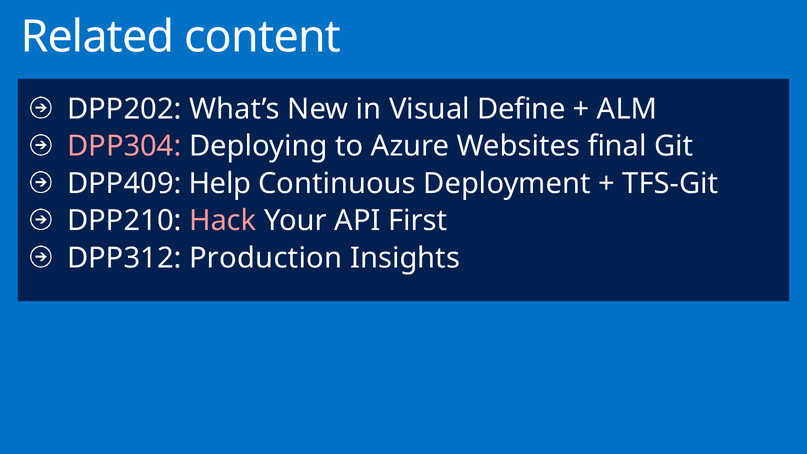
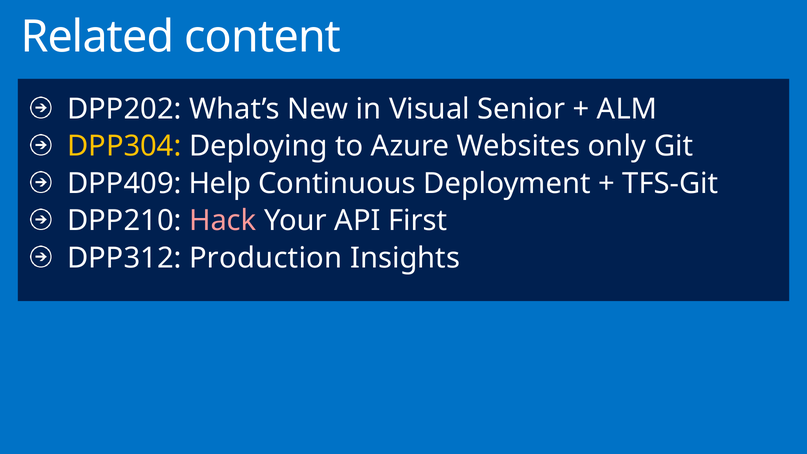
Define: Define -> Senior (521, 109)
DPP304 colour: pink -> yellow (124, 146)
final: final -> only (617, 146)
